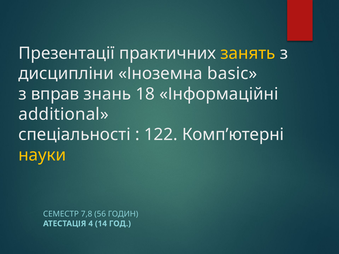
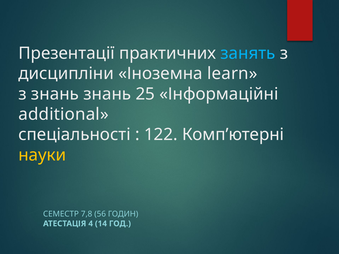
занять colour: yellow -> light blue (248, 53)
basic: basic -> learn (232, 74)
з вправ: вправ -> знань (55, 94)
18: 18 -> 25 (145, 94)
